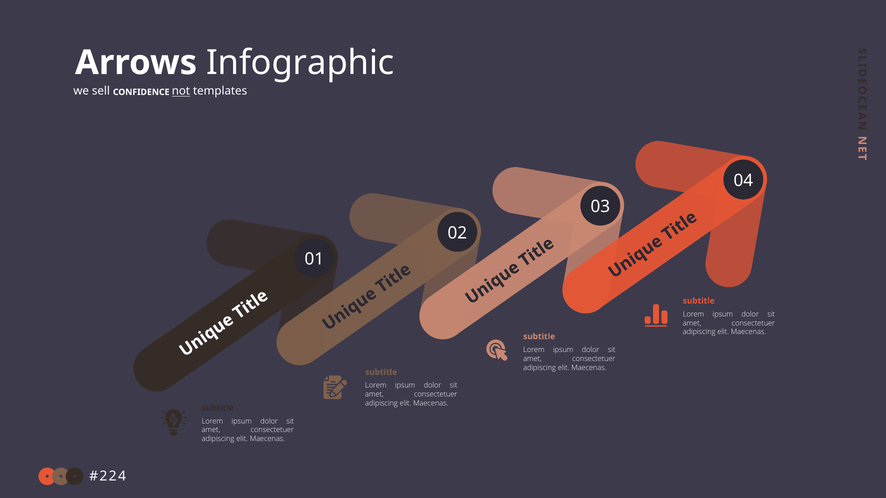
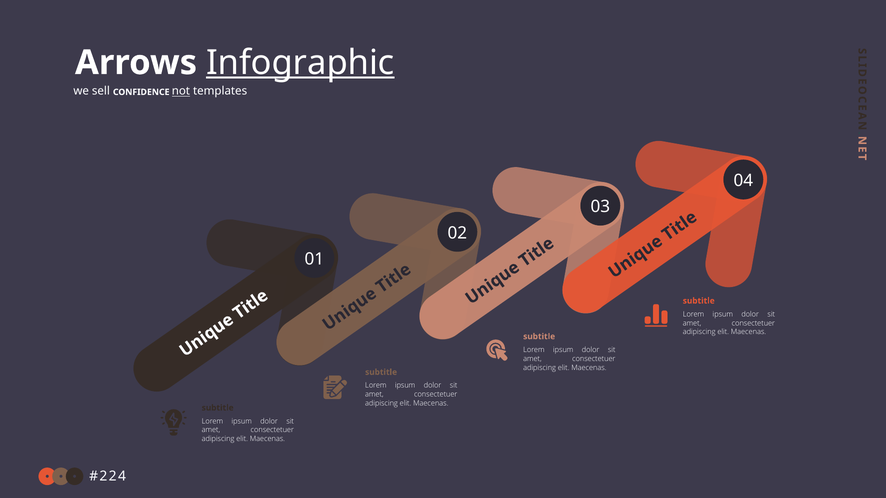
Infographic underline: none -> present (300, 63)
